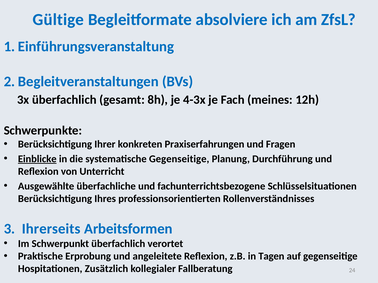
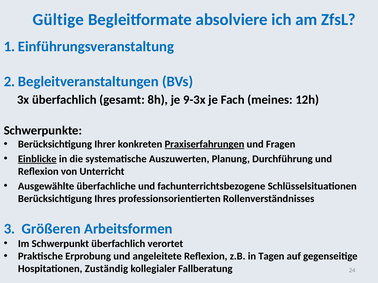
4-3x: 4-3x -> 9-3x (194, 100)
Praxiserfahrungen underline: none -> present (204, 144)
systematische Gegenseitige: Gegenseitige -> Auszuwerten (179, 159)
Ihrerseits: Ihrerseits -> Größeren (51, 229)
Zusätzlich: Zusätzlich -> Zuständig (106, 269)
